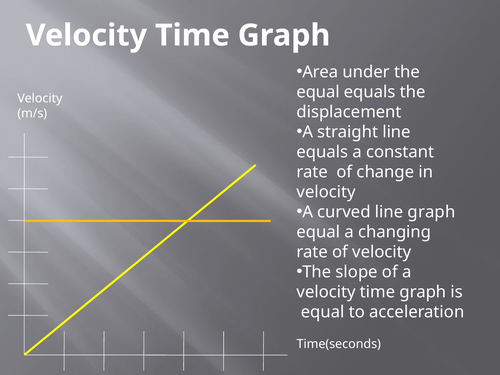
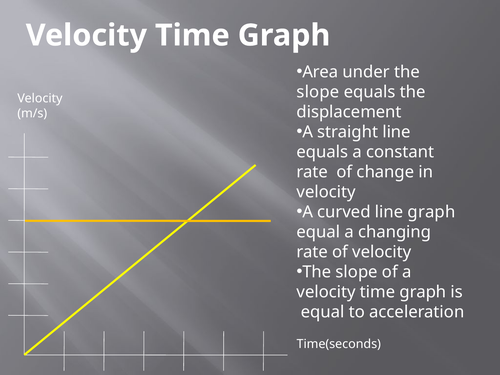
equal: equal -> slope (318, 92)
